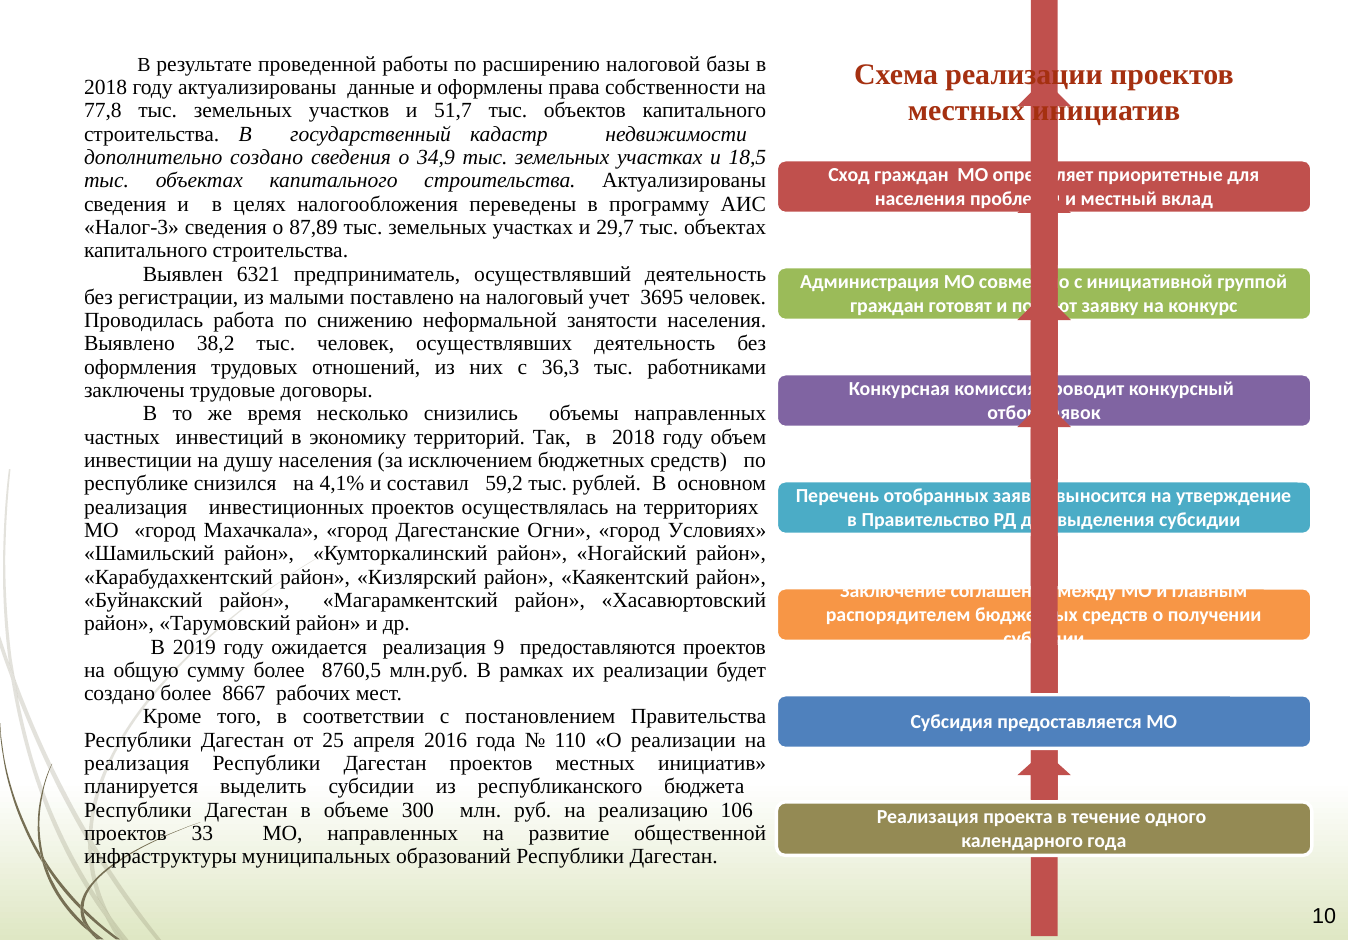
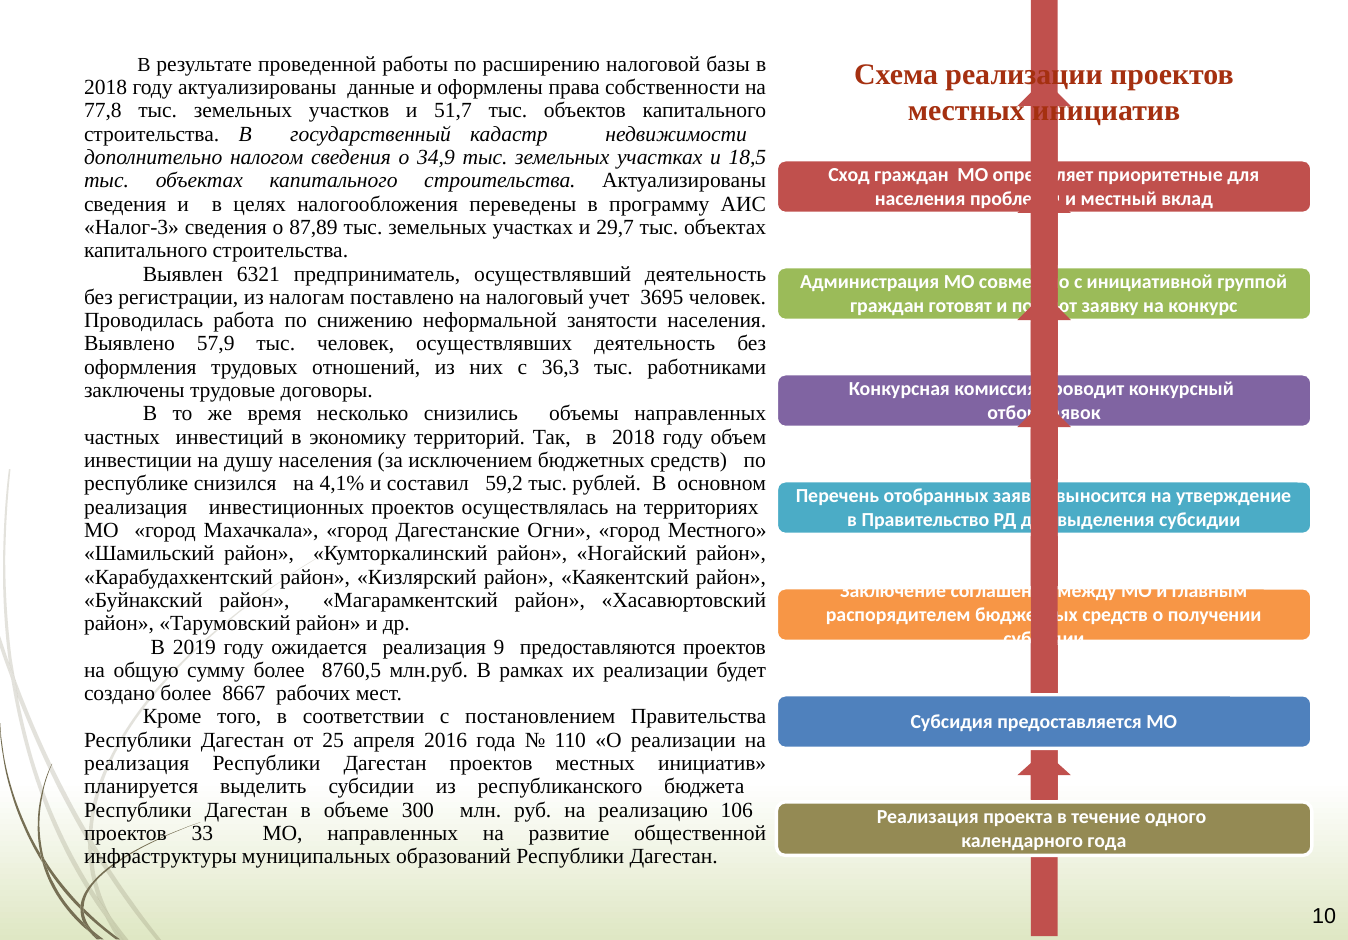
дополнительно создано: создано -> налогом (267, 157)
малыми: малыми -> налогам (307, 297)
38,2: 38,2 -> 57,9 (216, 344)
Условиях: Условиях -> Местного (717, 530)
